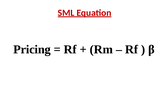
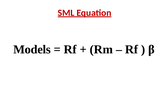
Pricing: Pricing -> Models (32, 50)
